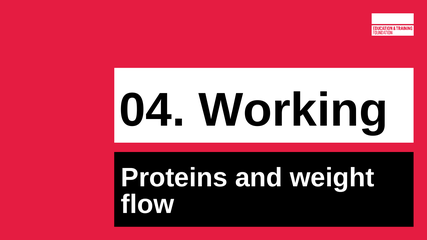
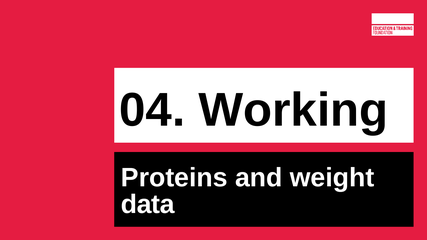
flow: flow -> data (148, 205)
